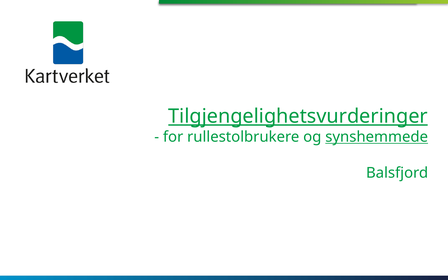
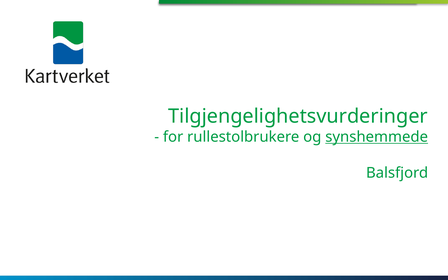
Tilgjengelighetsvurderinger underline: present -> none (298, 116)
